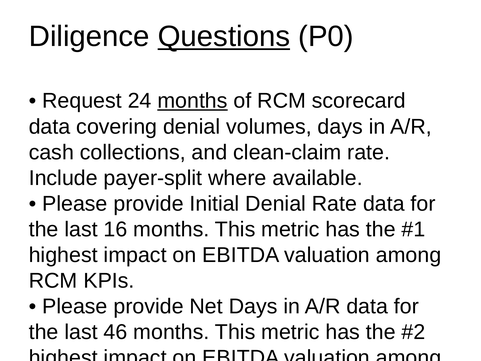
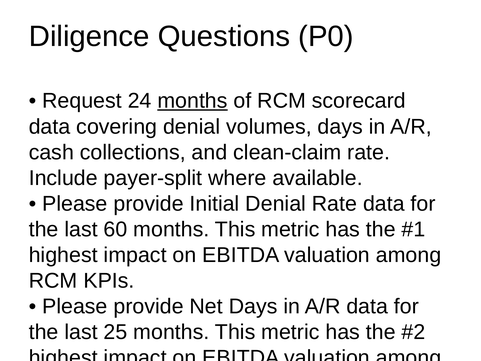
Questions underline: present -> none (224, 37)
16: 16 -> 60 (116, 229)
46: 46 -> 25 (116, 332)
